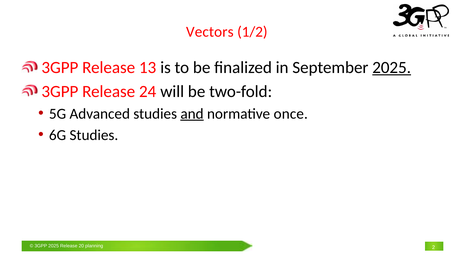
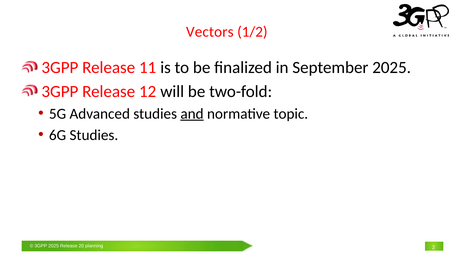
13: 13 -> 11 (148, 67)
2025 underline: present -> none (392, 67)
24: 24 -> 12 (148, 91)
once: once -> topic (291, 113)
